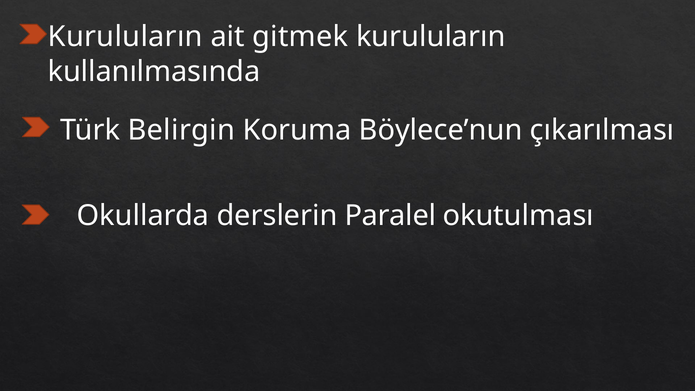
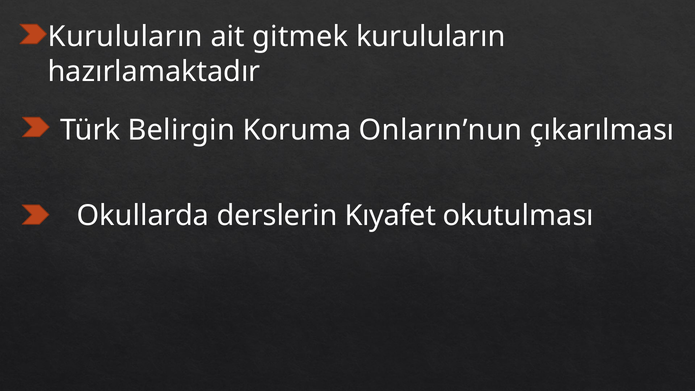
kullanılmasında: kullanılmasında -> hazırlamaktadır (154, 72)
Böylece’nun: Böylece’nun -> Onların’nun (441, 130)
Paralel: Paralel -> Kıyafet (390, 216)
